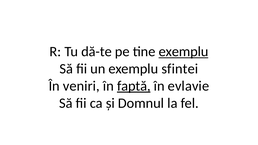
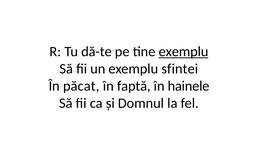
veniri: veniri -> păcat (81, 86)
faptă underline: present -> none (134, 86)
evlavie: evlavie -> hainele (189, 86)
